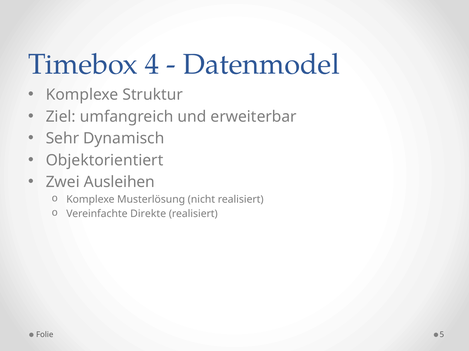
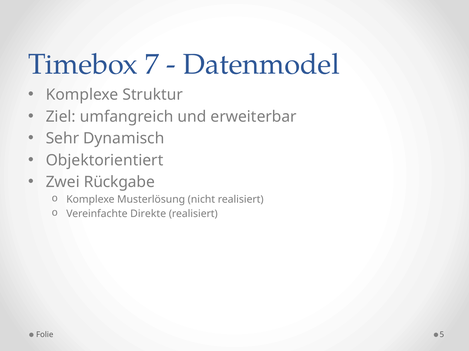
4: 4 -> 7 (152, 65)
Ausleihen: Ausleihen -> Rückgabe (119, 182)
